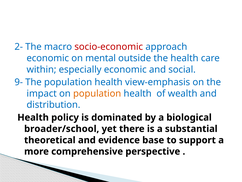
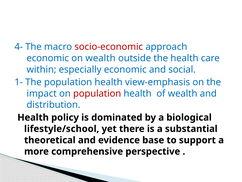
2-: 2- -> 4- (19, 47)
on mental: mental -> wealth (100, 58)
9-: 9- -> 1- (19, 82)
population colour: orange -> red (97, 93)
broader/school: broader/school -> lifestyle/school (62, 128)
